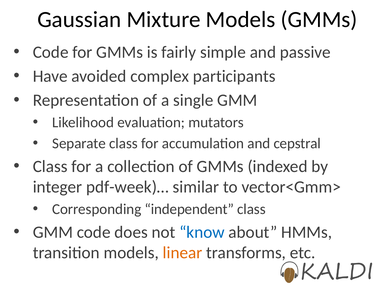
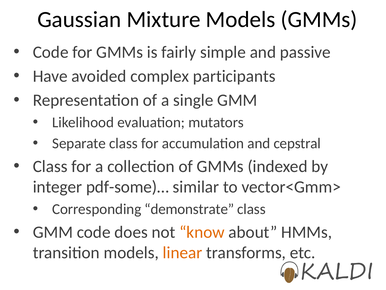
pdf-week)…: pdf-week)… -> pdf-some)… (127, 187)
independent: independent -> demonstrate (189, 209)
know colour: blue -> orange (202, 232)
